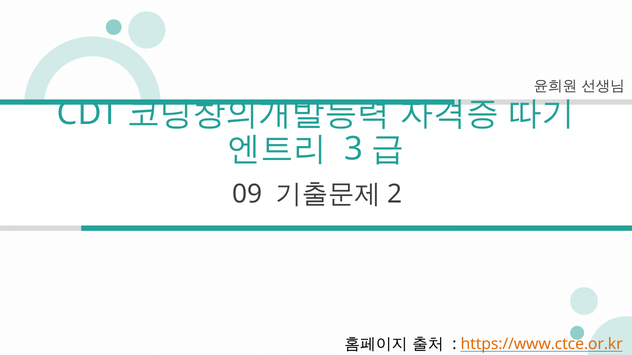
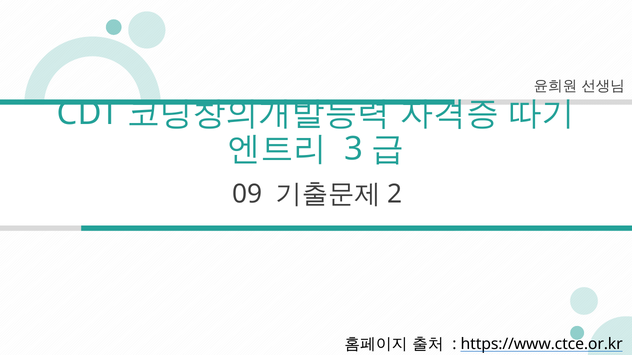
https://www.ctce.or.kr colour: orange -> black (542, 344)
